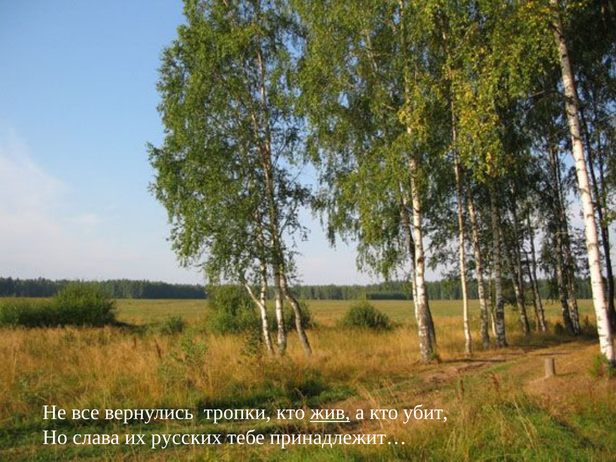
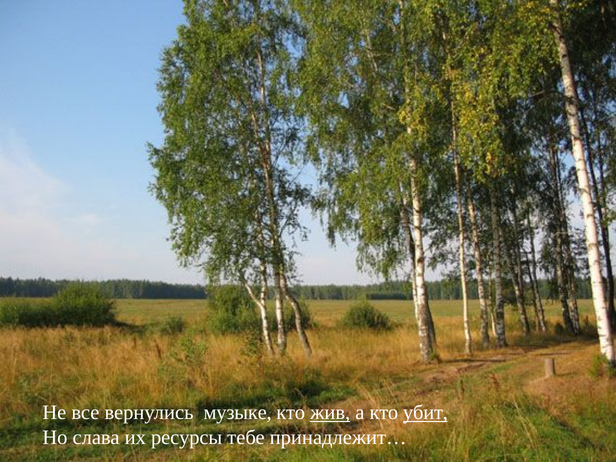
тропки: тропки -> музыке (238, 413)
убит underline: none -> present (425, 413)
русских: русских -> ресурсы (187, 437)
